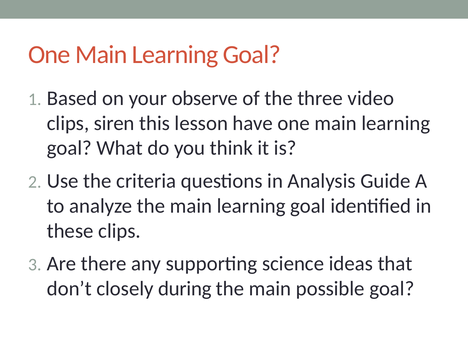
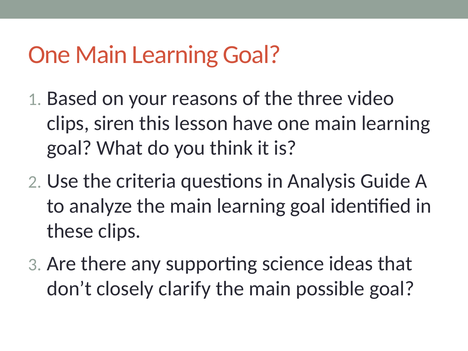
observe: observe -> reasons (205, 98)
during: during -> clarify (185, 289)
